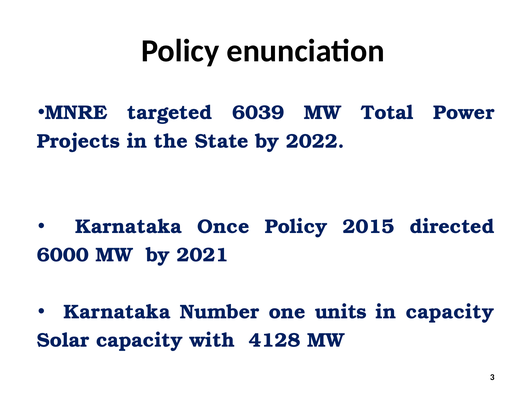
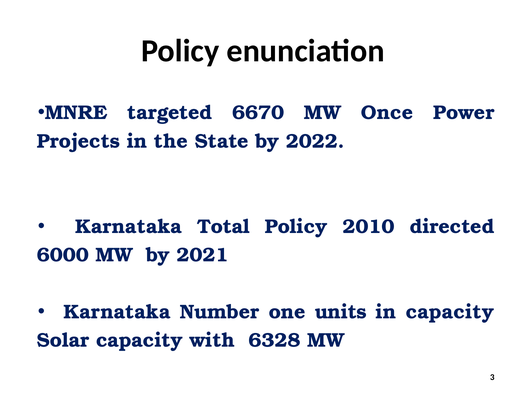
6039: 6039 -> 6670 (258, 113)
Total: Total -> Once (387, 113)
Once: Once -> Total (223, 226)
2015: 2015 -> 2010 (369, 226)
4128: 4128 -> 6328 (274, 340)
